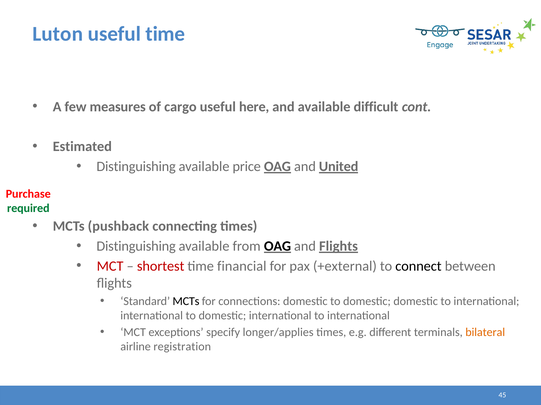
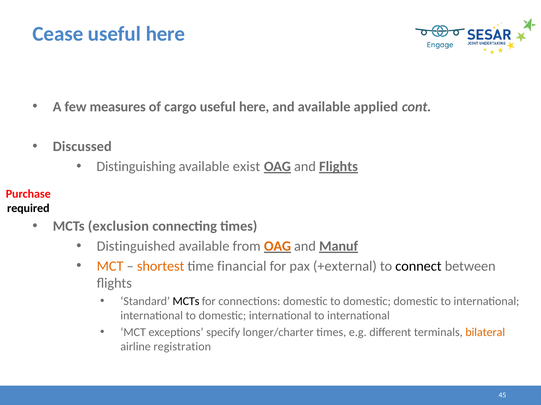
Luton: Luton -> Cease (58, 34)
time: time -> here (165, 34)
difficult: difficult -> applied (376, 107)
Estimated: Estimated -> Discussed (82, 147)
price: price -> exist (247, 167)
and United: United -> Flights (339, 167)
required colour: green -> black (28, 209)
pushback: pushback -> exclusion (118, 227)
Distinguishing: Distinguishing -> Distinguished (136, 247)
OAG colour: black -> orange (277, 247)
and Flights: Flights -> Manuf (339, 247)
MCT colour: red -> orange (110, 267)
shortest colour: red -> orange (161, 267)
longer/applies: longer/applies -> longer/charter (278, 333)
